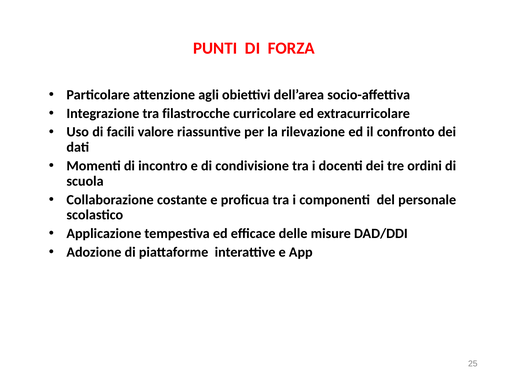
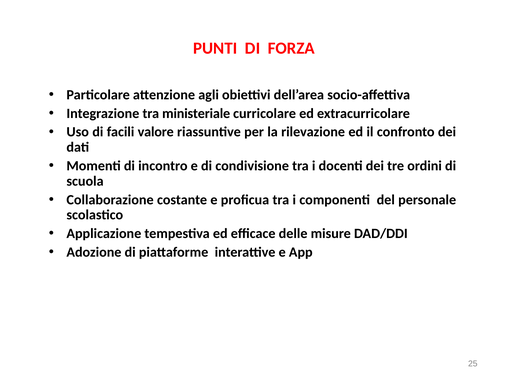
filastrocche: filastrocche -> ministeriale (196, 113)
